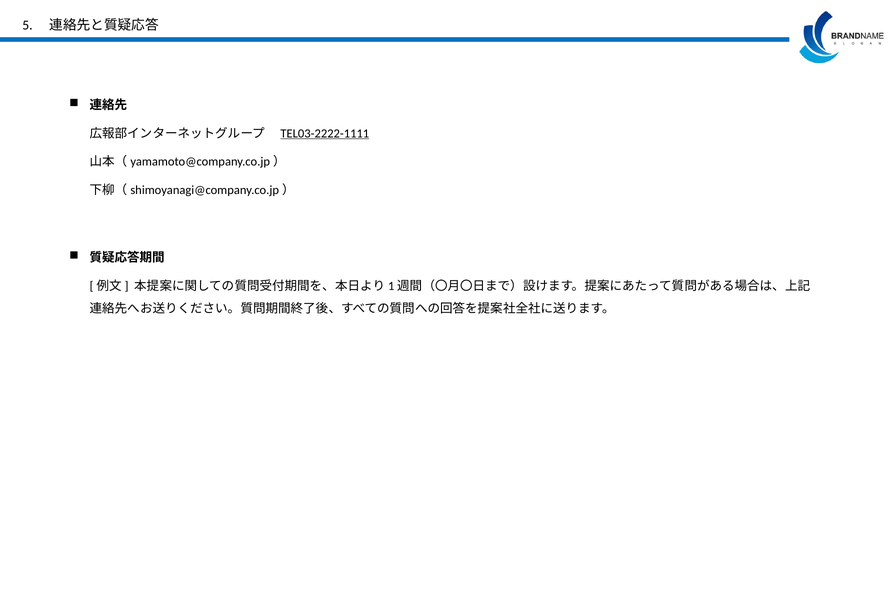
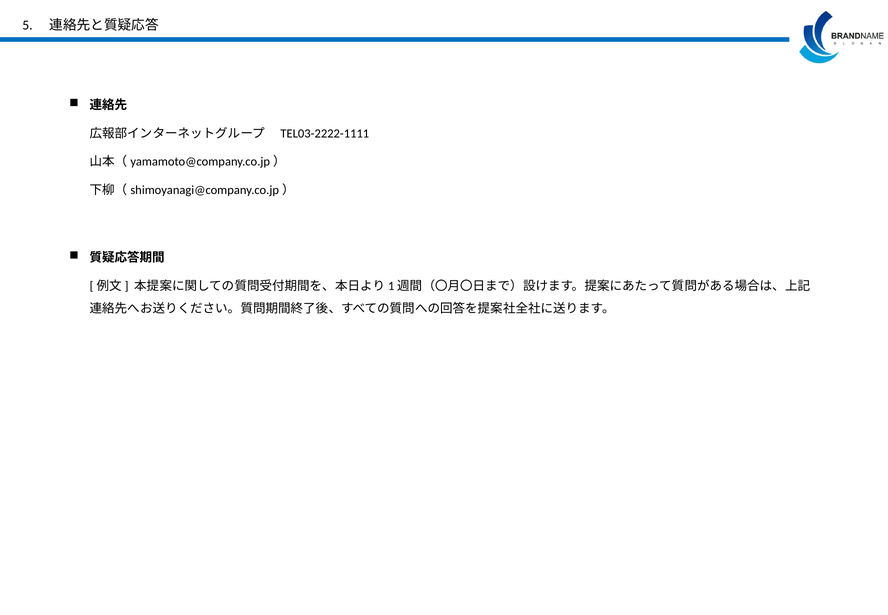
TEL03-2222-1111 underline: present -> none (325, 133)
